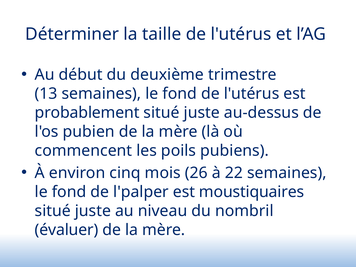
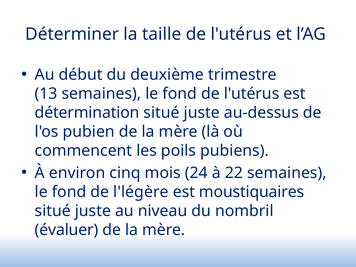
probablement: probablement -> détermination (87, 113)
26: 26 -> 24 (196, 173)
l'palper: l'palper -> l'légère (141, 192)
